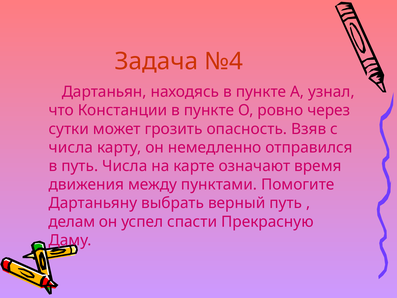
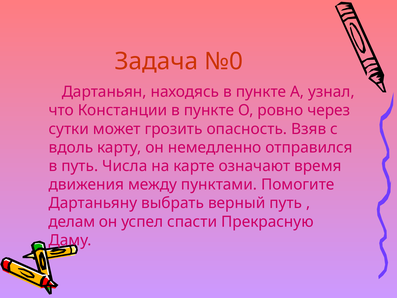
№4: №4 -> №0 (224, 61)
числа: числа -> вдоль (71, 147)
